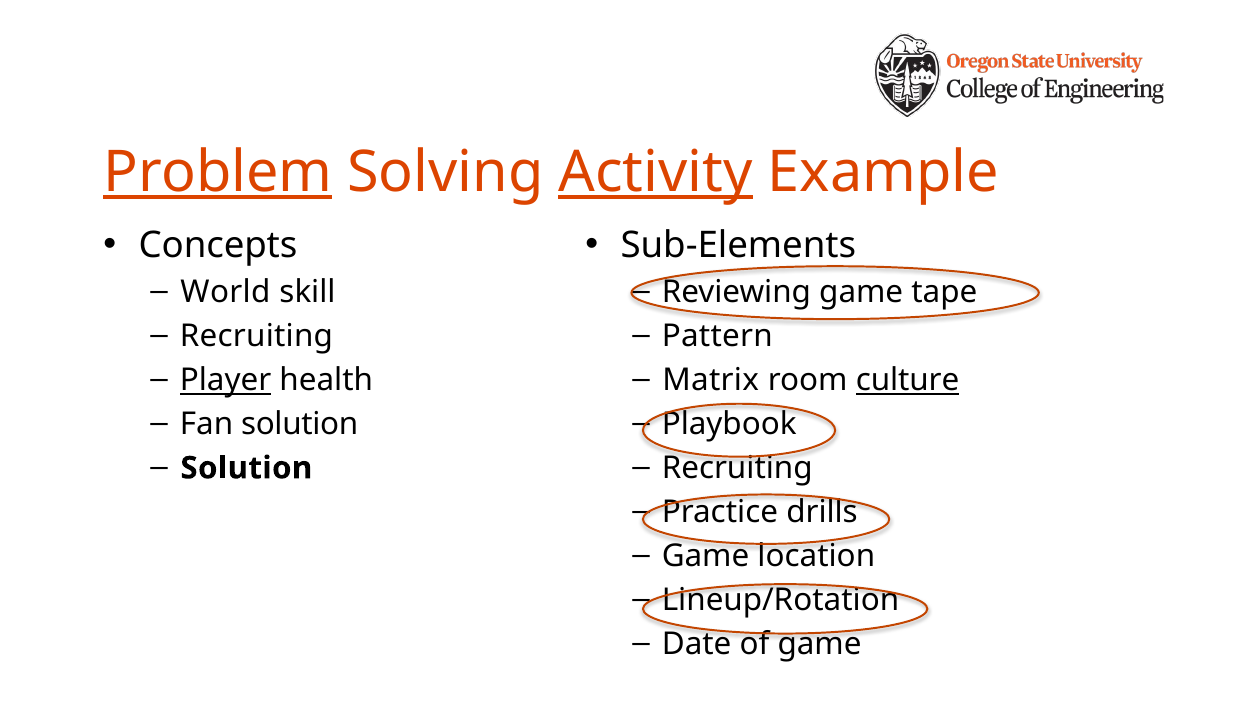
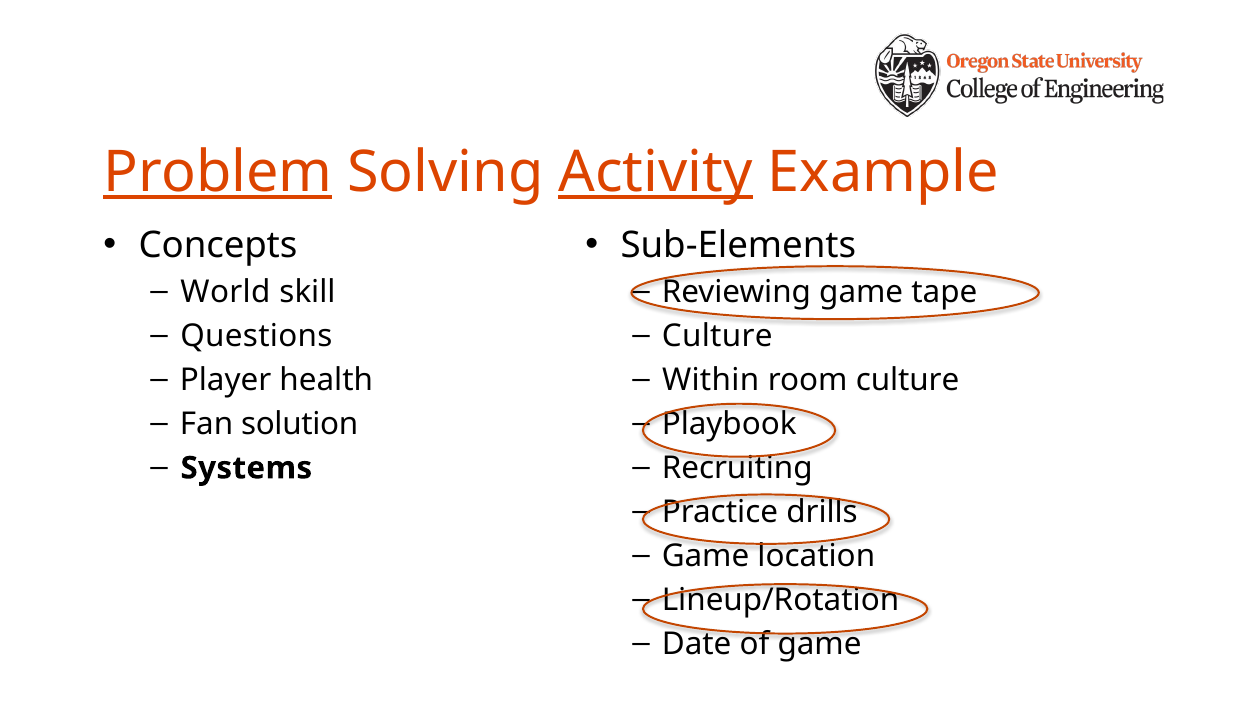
Pattern: Pattern -> Culture (717, 336)
Recruiting: Recruiting -> Questions (256, 336)
Matrix: Matrix -> Within (711, 380)
culture underline: present -> none (908, 380)
Player underline: present -> none (226, 380)
Solution: Solution -> Systems (246, 468)
